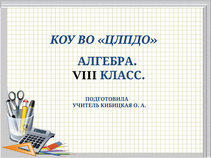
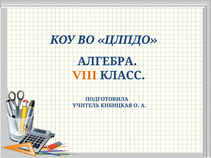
VIII colour: black -> orange (85, 76)
